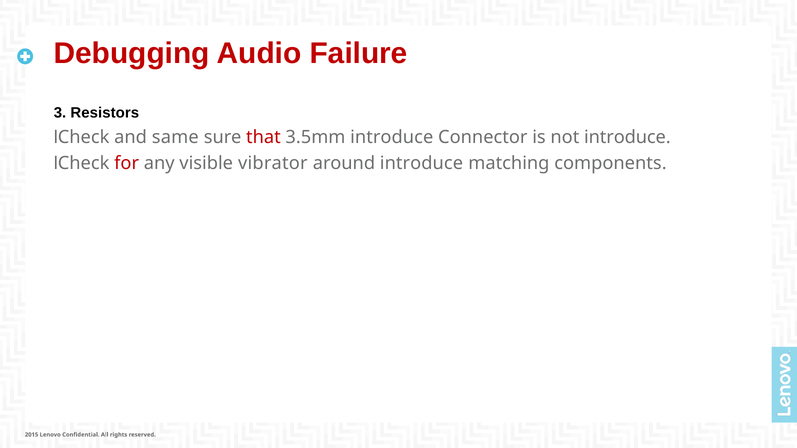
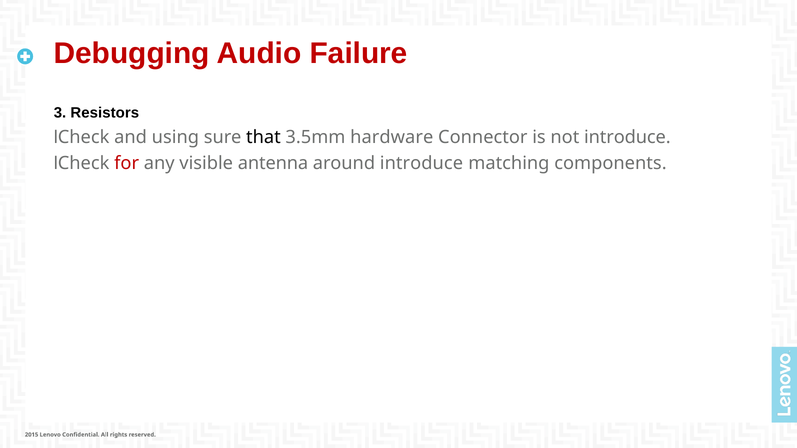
same: same -> using (175, 137)
that colour: red -> black (263, 137)
3.5mm introduce: introduce -> hardware (392, 137)
vibrator: vibrator -> antenna (273, 163)
